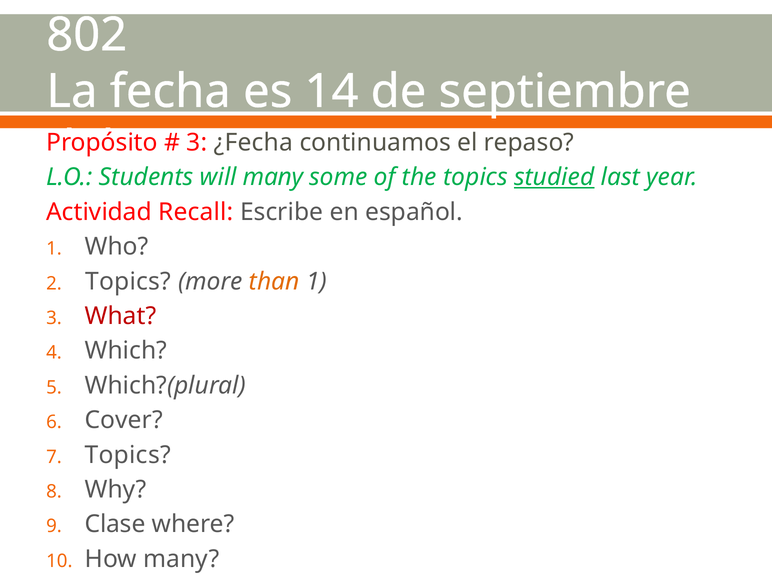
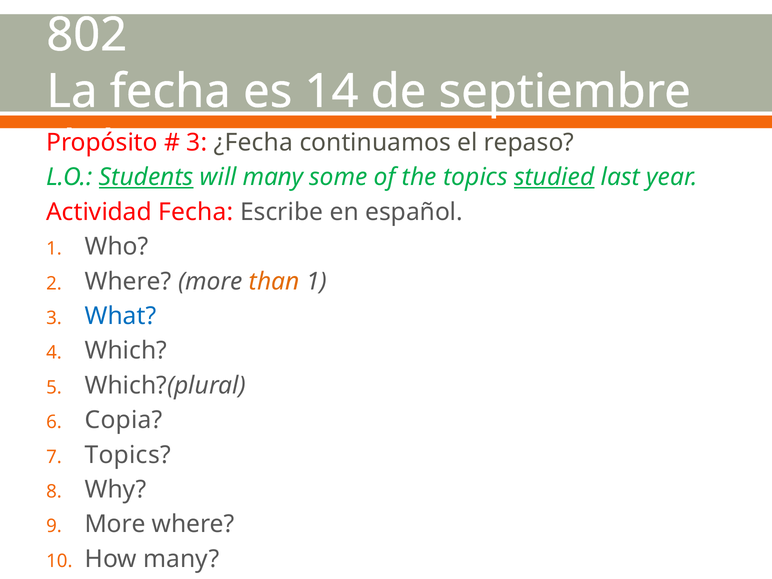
Students underline: none -> present (146, 177)
Actividad Recall: Recall -> Fecha (196, 212)
Topics: Topics -> Where (128, 281)
What colour: red -> blue (121, 316)
Cover: Cover -> Copia (124, 420)
Clase: Clase -> More (115, 524)
